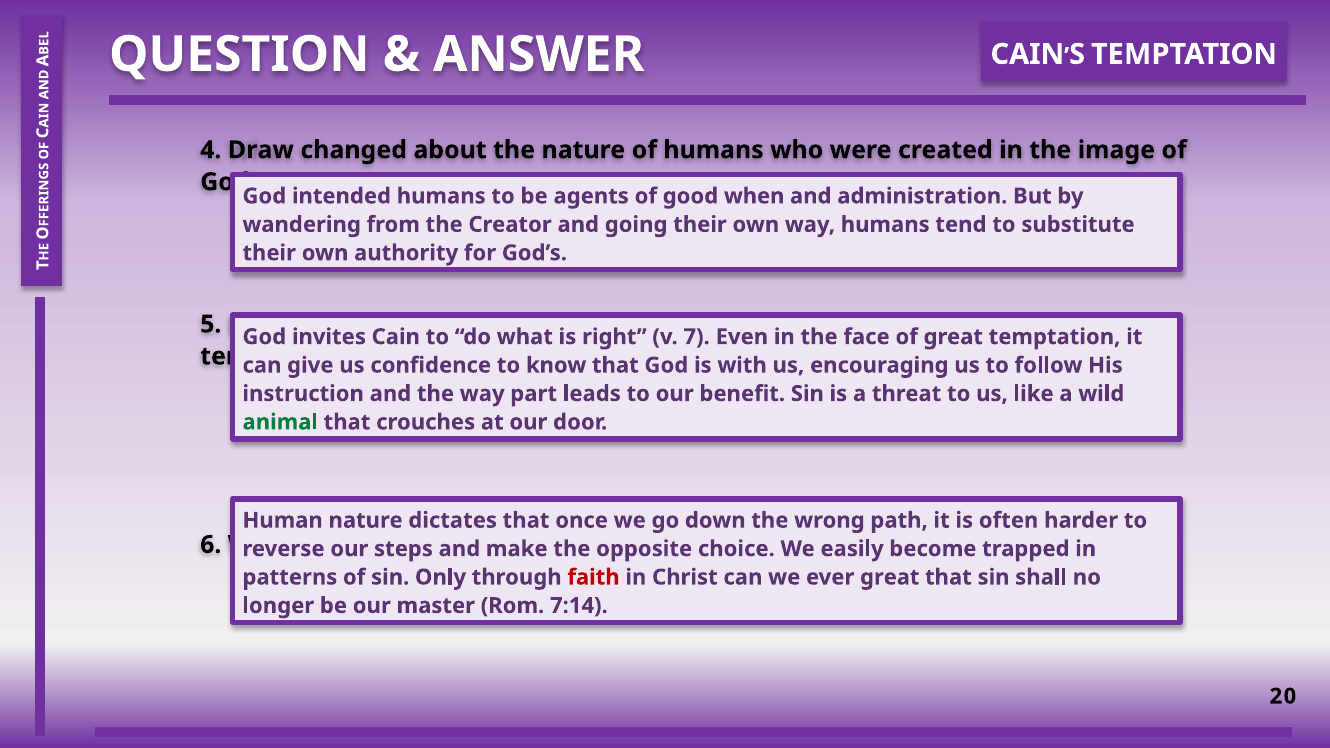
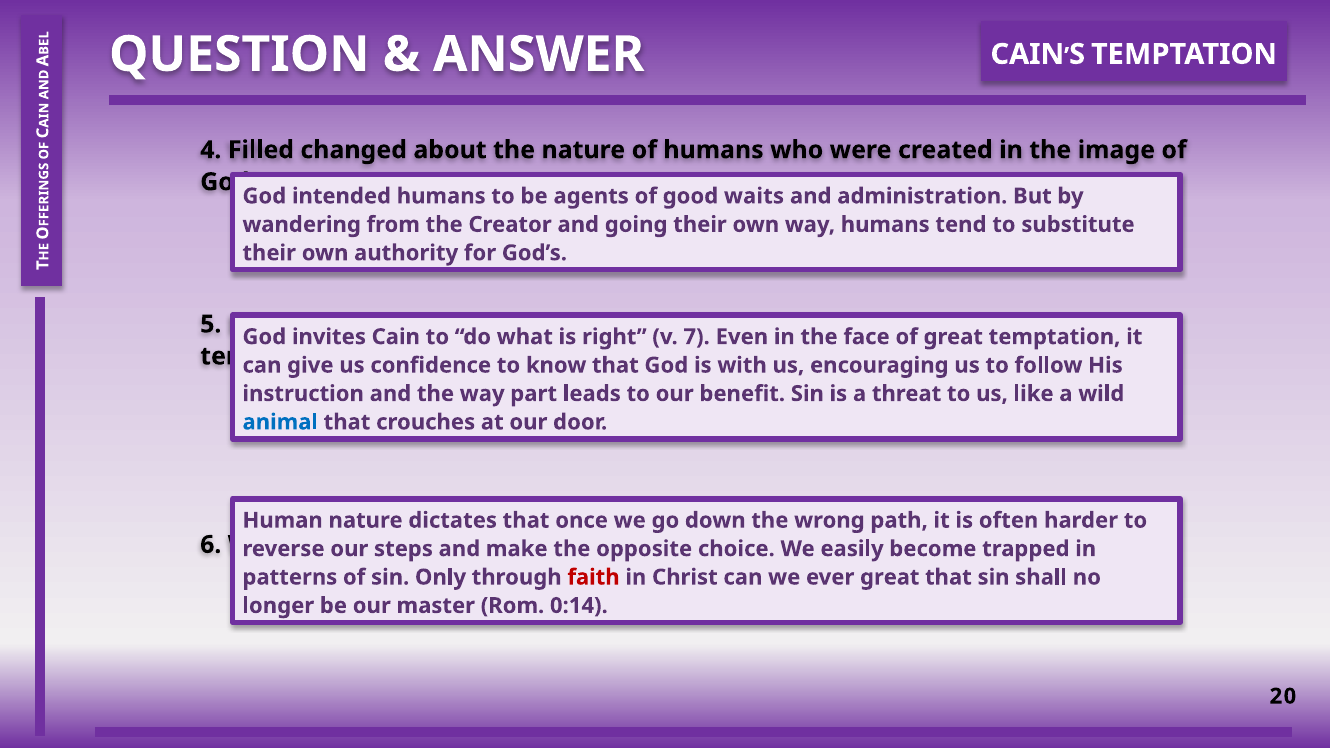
Draw: Draw -> Filled (261, 150)
good when: when -> waits (754, 196)
animal colour: green -> blue (280, 422)
7:14: 7:14 -> 0:14 (579, 606)
